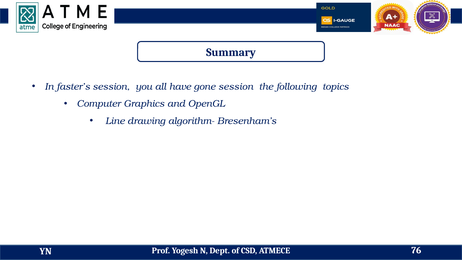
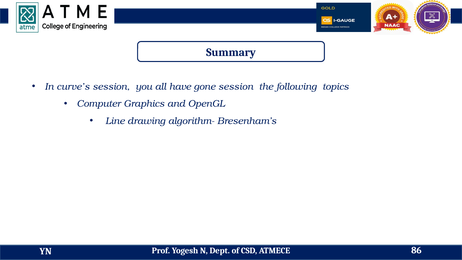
faster’s: faster’s -> curve’s (73, 87)
76: 76 -> 86 (416, 250)
